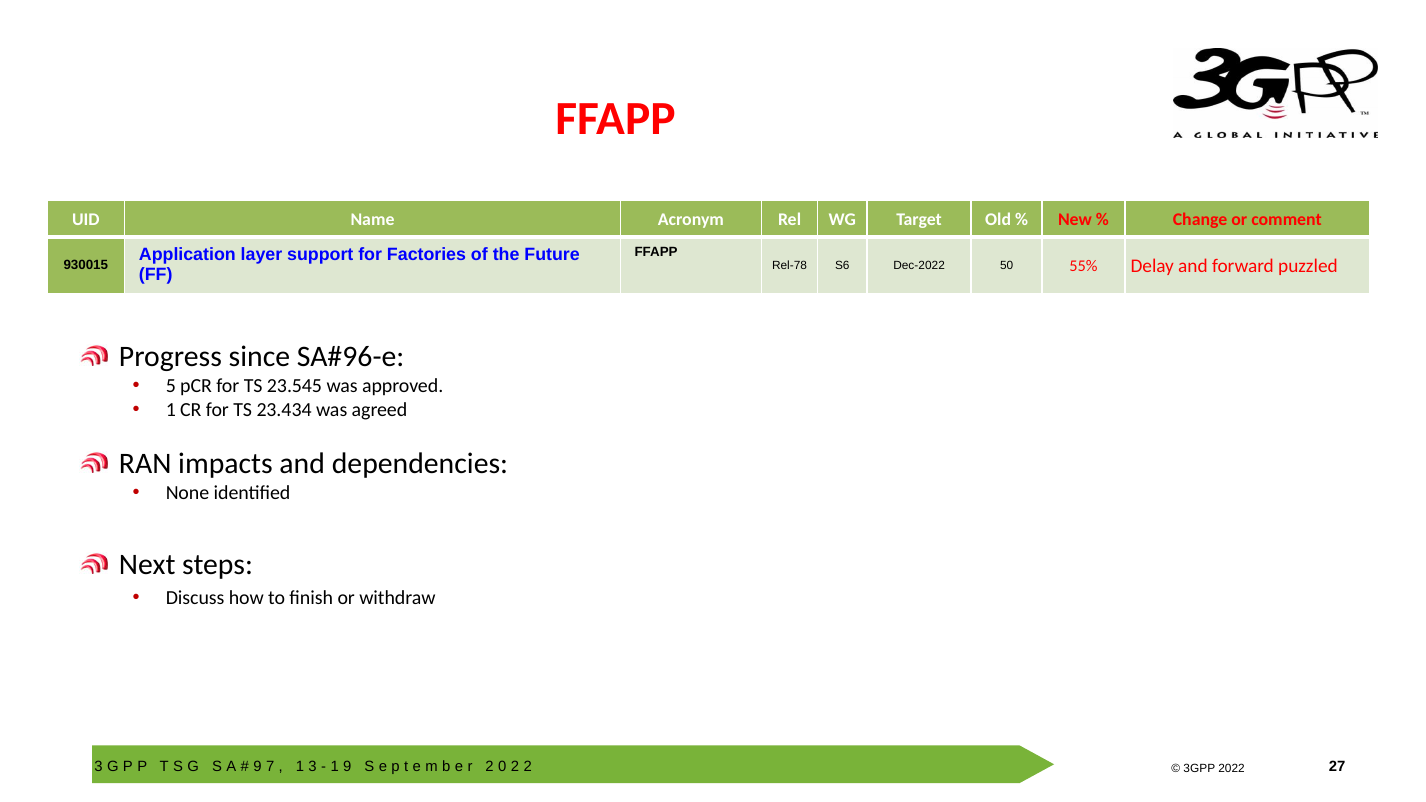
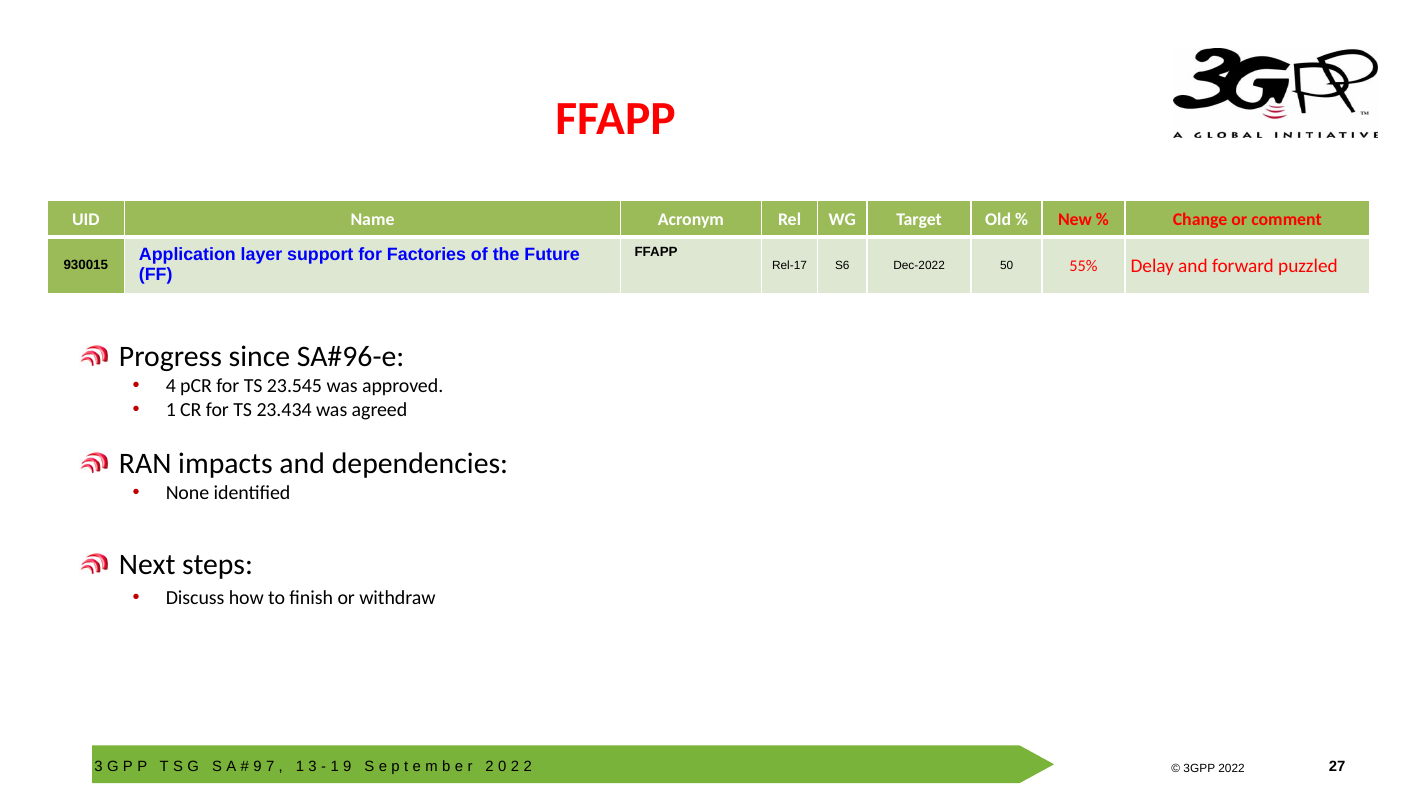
Rel-78: Rel-78 -> Rel-17 (790, 266)
5: 5 -> 4 (171, 386)
